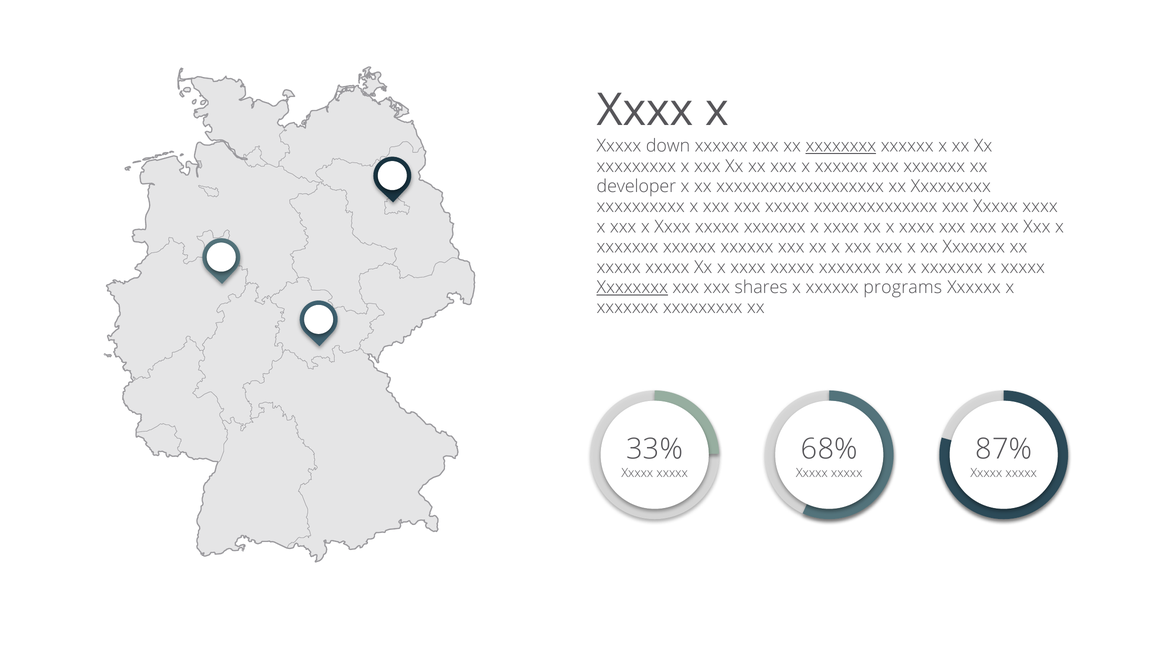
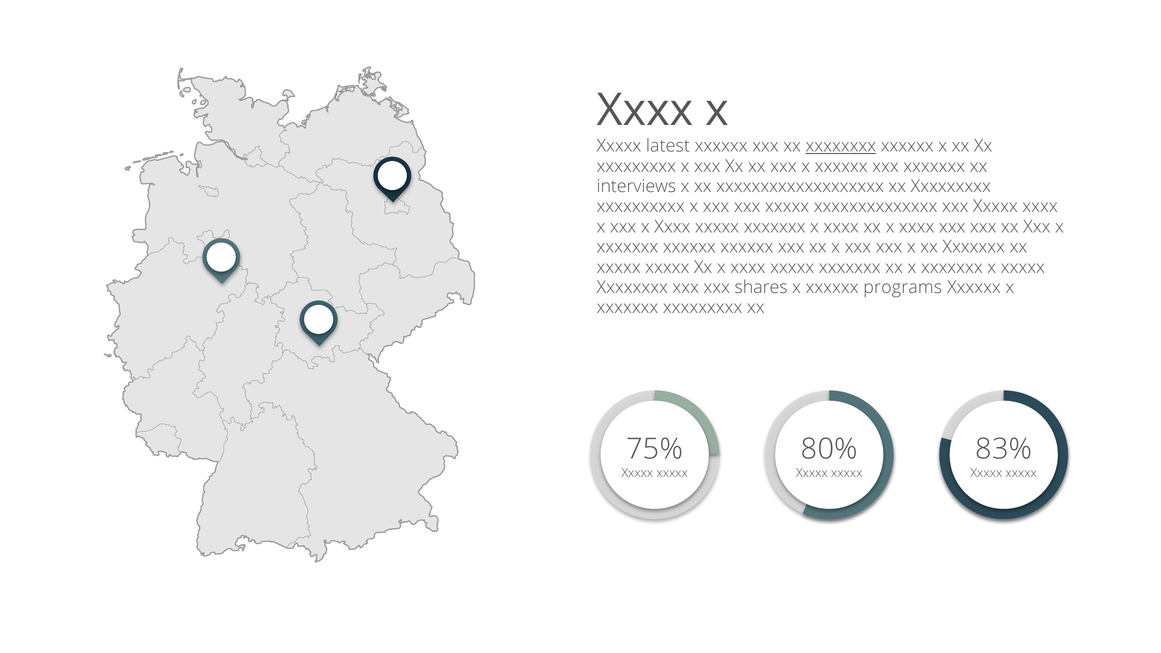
down: down -> latest (668, 146)
developer: developer -> interviews (636, 186)
Xxxxxxxx underline: present -> none (632, 287)
33%: 33% -> 75% (655, 449)
68%: 68% -> 80% (829, 449)
87%: 87% -> 83% (1004, 449)
